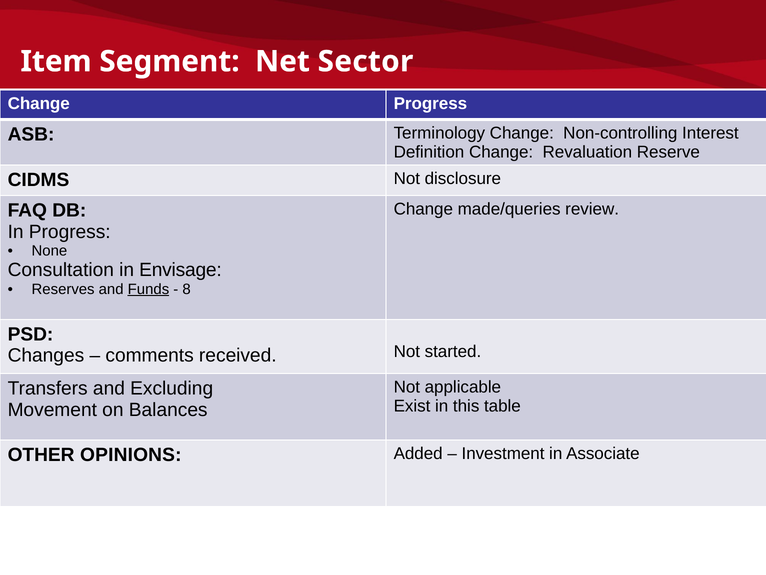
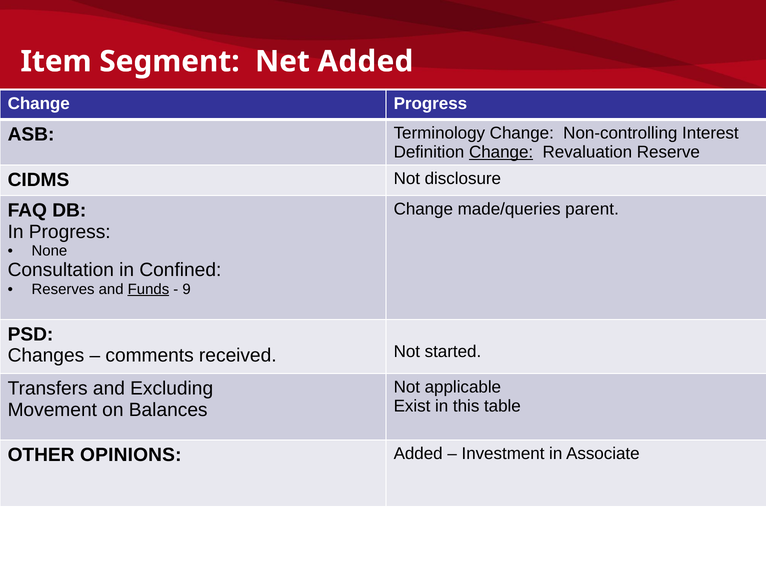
Net Sector: Sector -> Added (365, 61)
Change underline: none -> present (501, 152)
review: review -> parent (592, 209)
Envisage: Envisage -> Confined (180, 270)
8: 8 -> 9 (187, 289)
